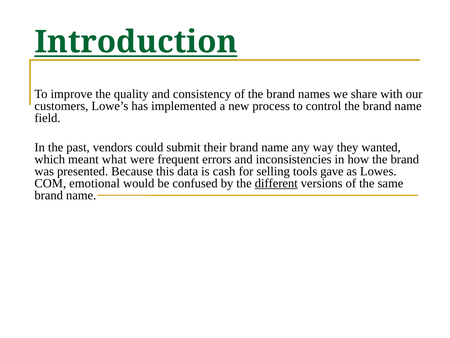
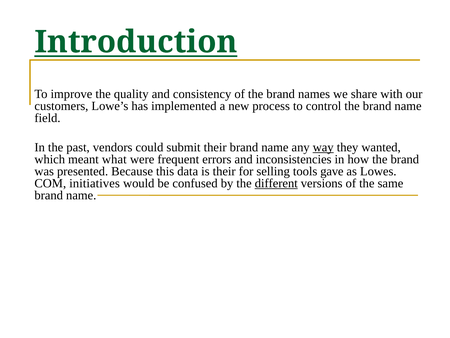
way underline: none -> present (323, 147)
is cash: cash -> their (224, 171)
emotional: emotional -> initiatives (95, 183)
